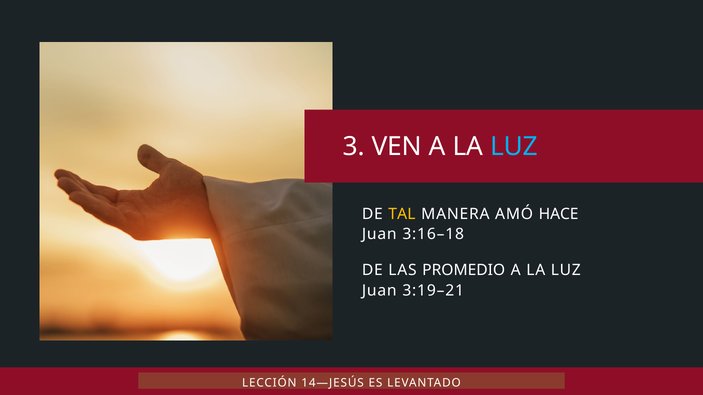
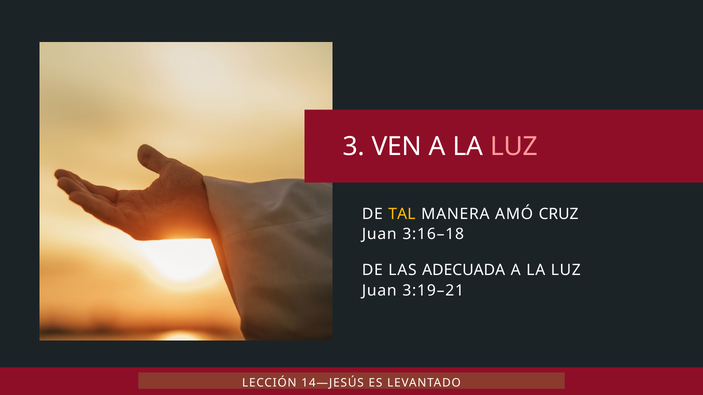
LUZ colour: light blue -> pink (514, 147)
HACE: HACE -> CRUZ (559, 214)
PROMEDIO: PROMEDIO -> ADECUADA (464, 270)
